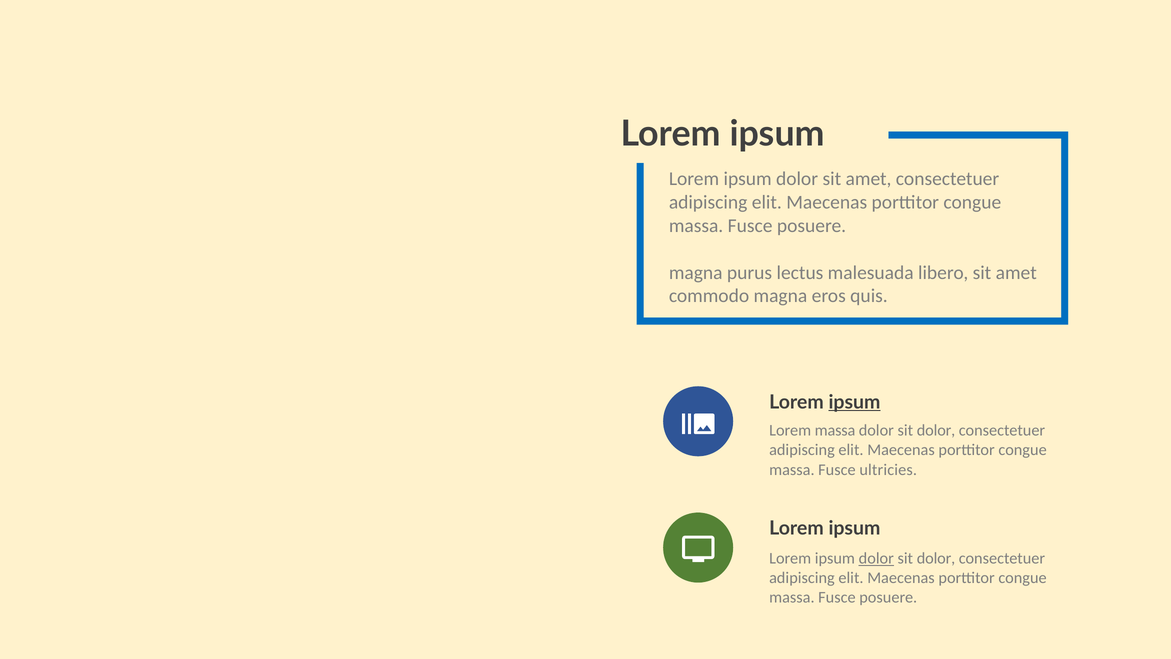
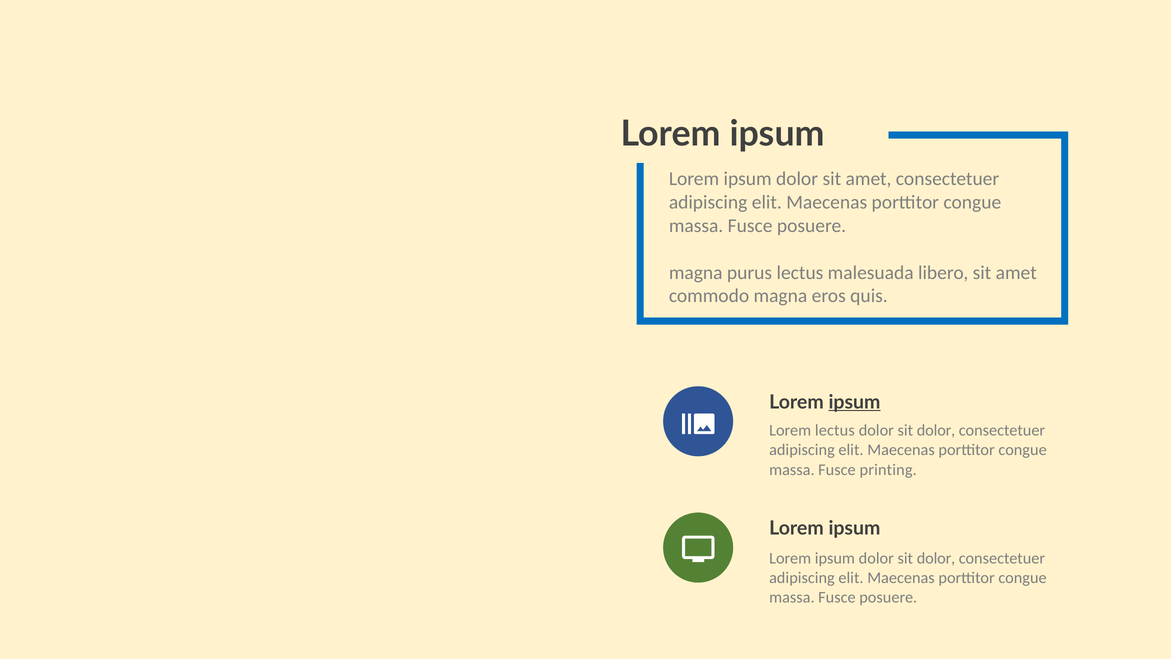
Lorem massa: massa -> lectus (835, 430)
ultricies: ultricies -> printing (888, 469)
dolor underline: present -> none (876, 558)
